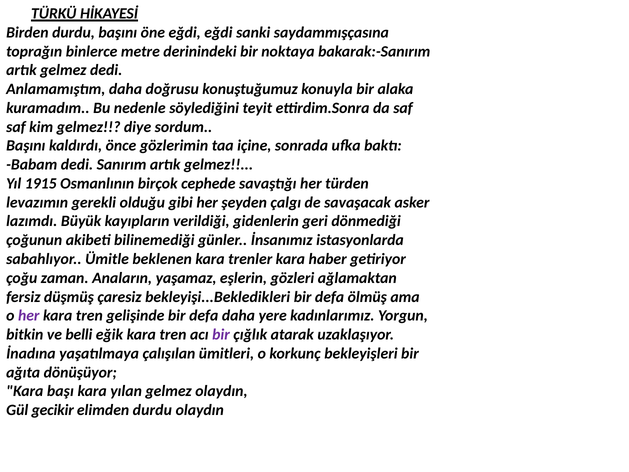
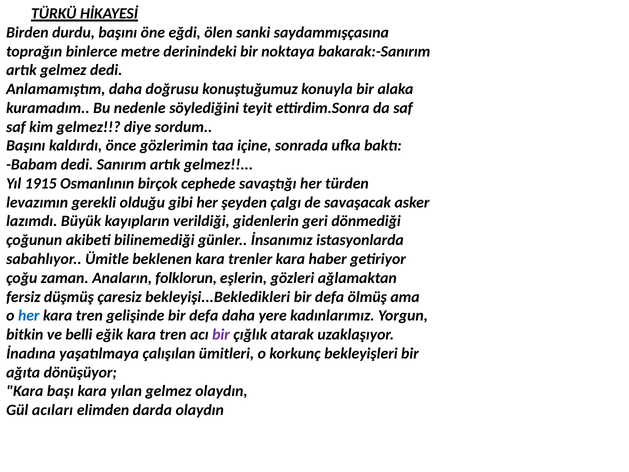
eğdi eğdi: eğdi -> ölen (218, 32)
yaşamaz: yaşamaz -> folklorun (186, 278)
her colour: purple -> blue (29, 316)
gecikir: gecikir -> acıları (53, 410)
elimden durdu: durdu -> darda (152, 410)
